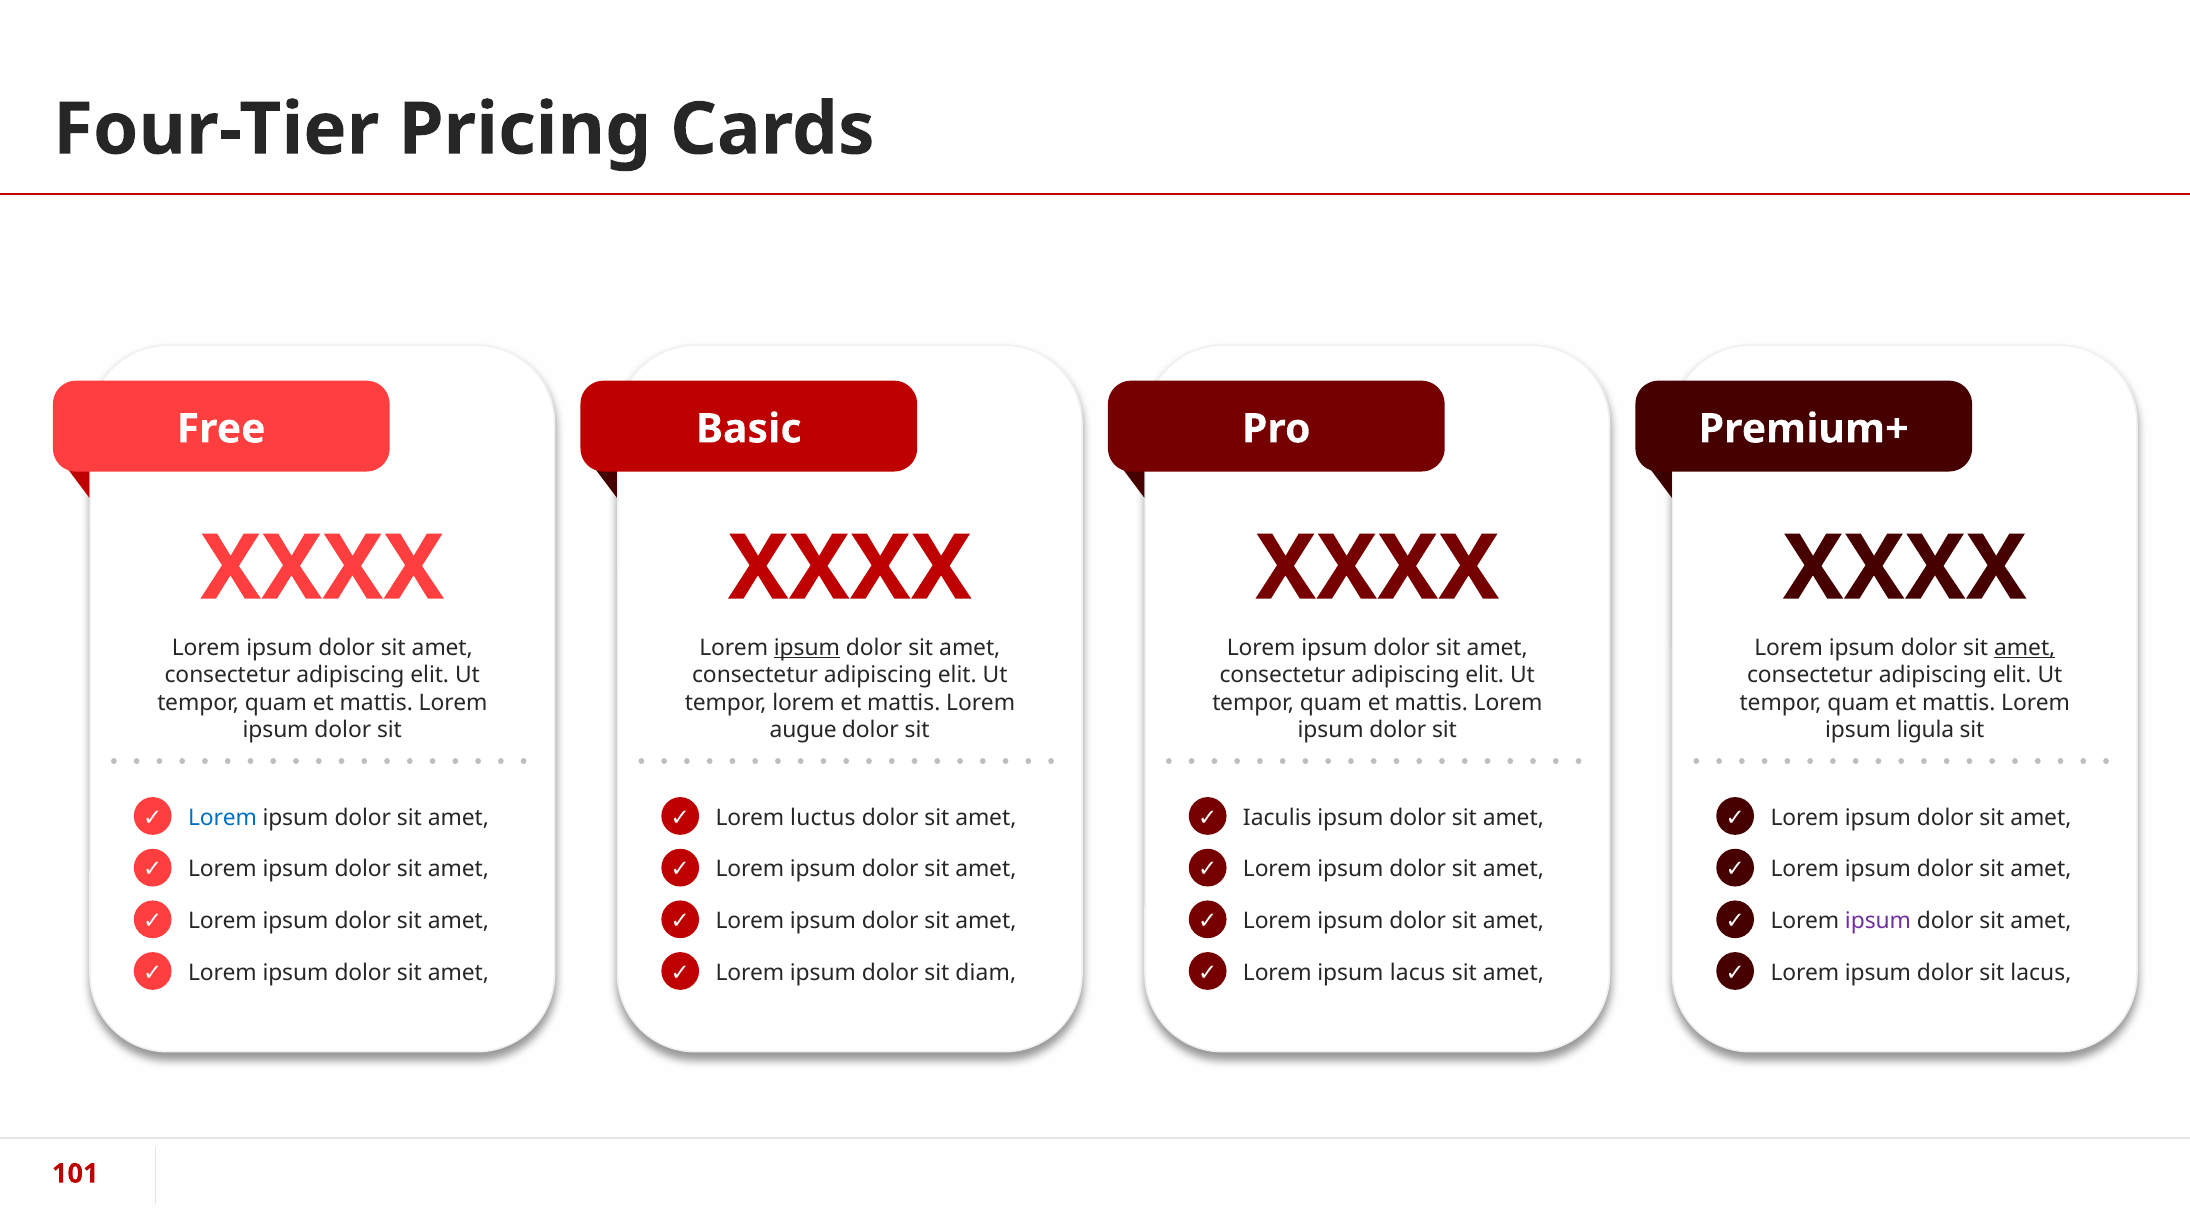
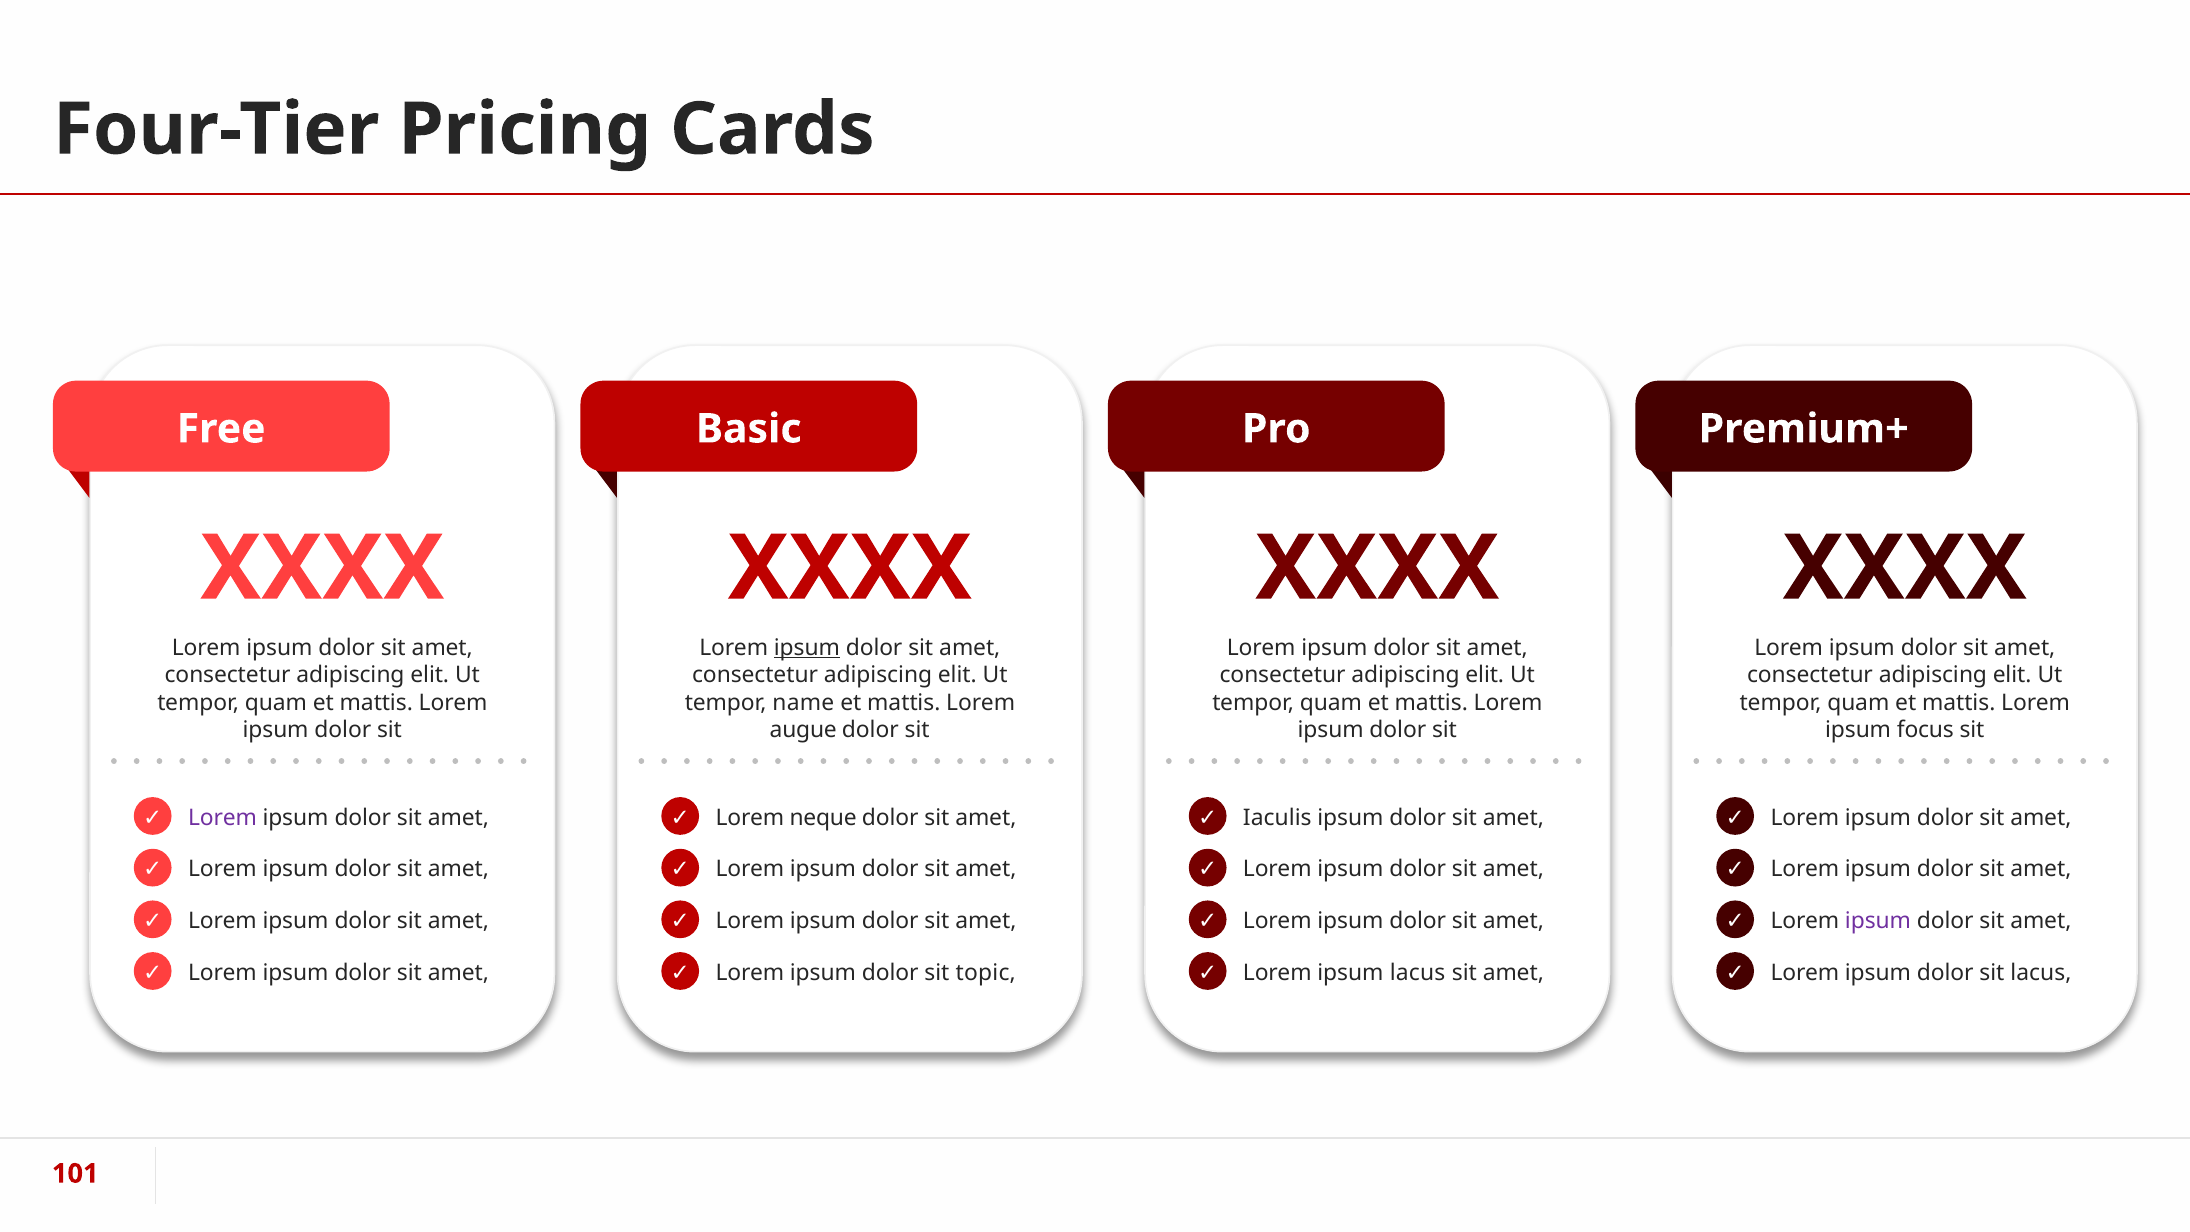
amet underline: present -> none (2025, 648)
tempor lorem: lorem -> name (803, 702)
ligula: ligula -> focus (1925, 730)
Lorem colour: blue -> purple (222, 817)
luctus: luctus -> neque (823, 817)
diam: diam -> topic (986, 972)
